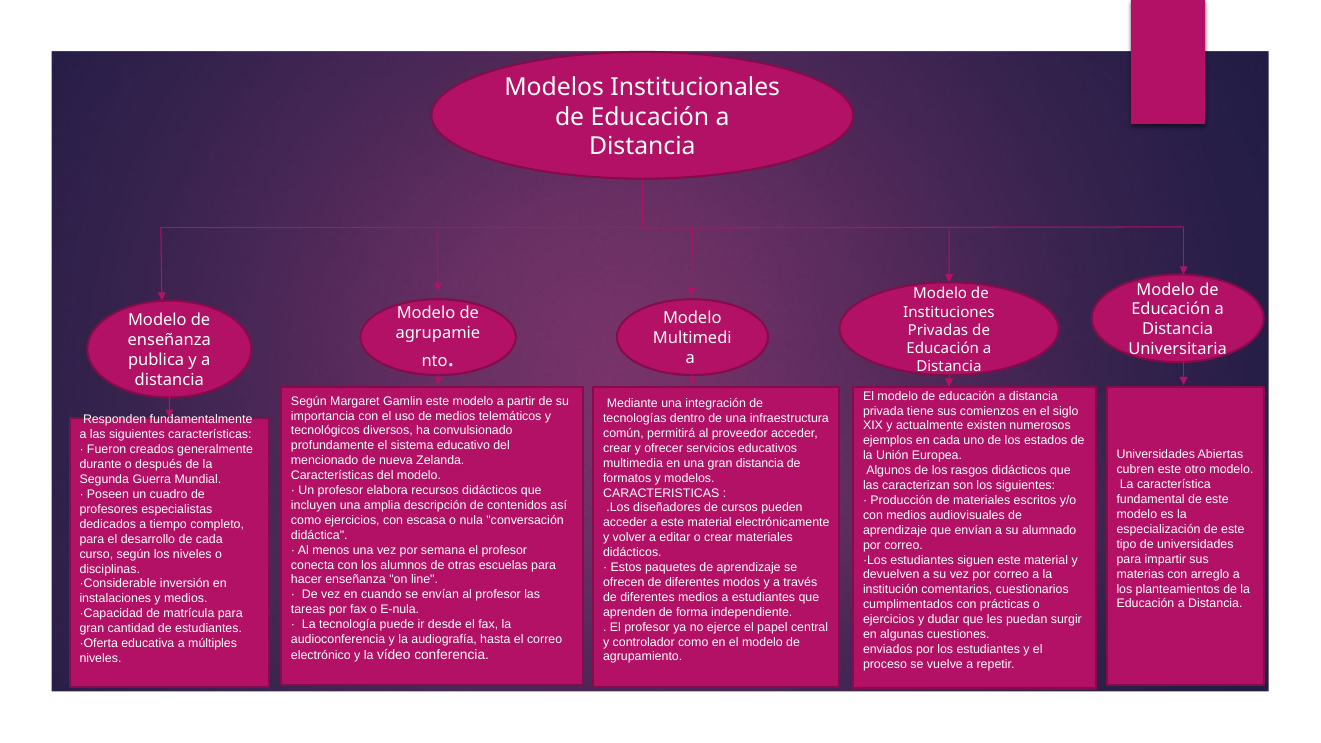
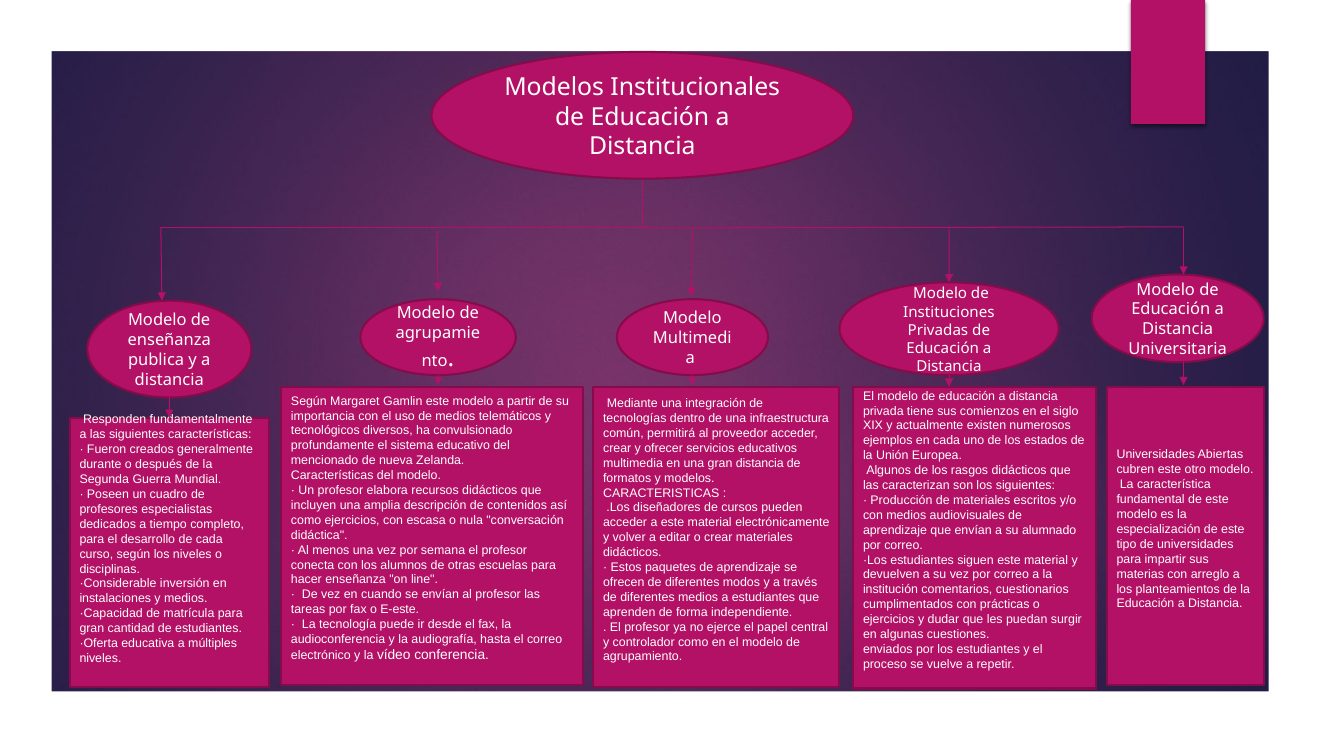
E-nula: E-nula -> E-este (400, 610)
